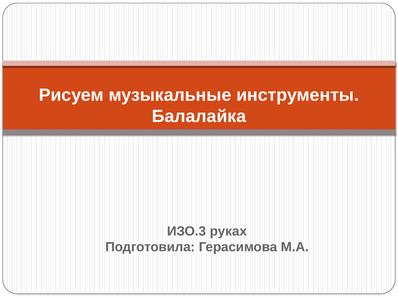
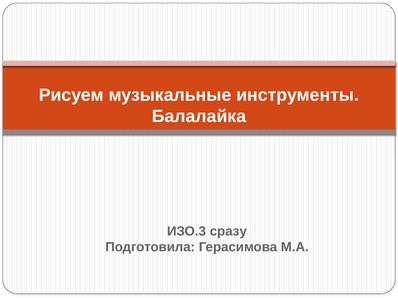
руках: руках -> сразу (228, 232)
